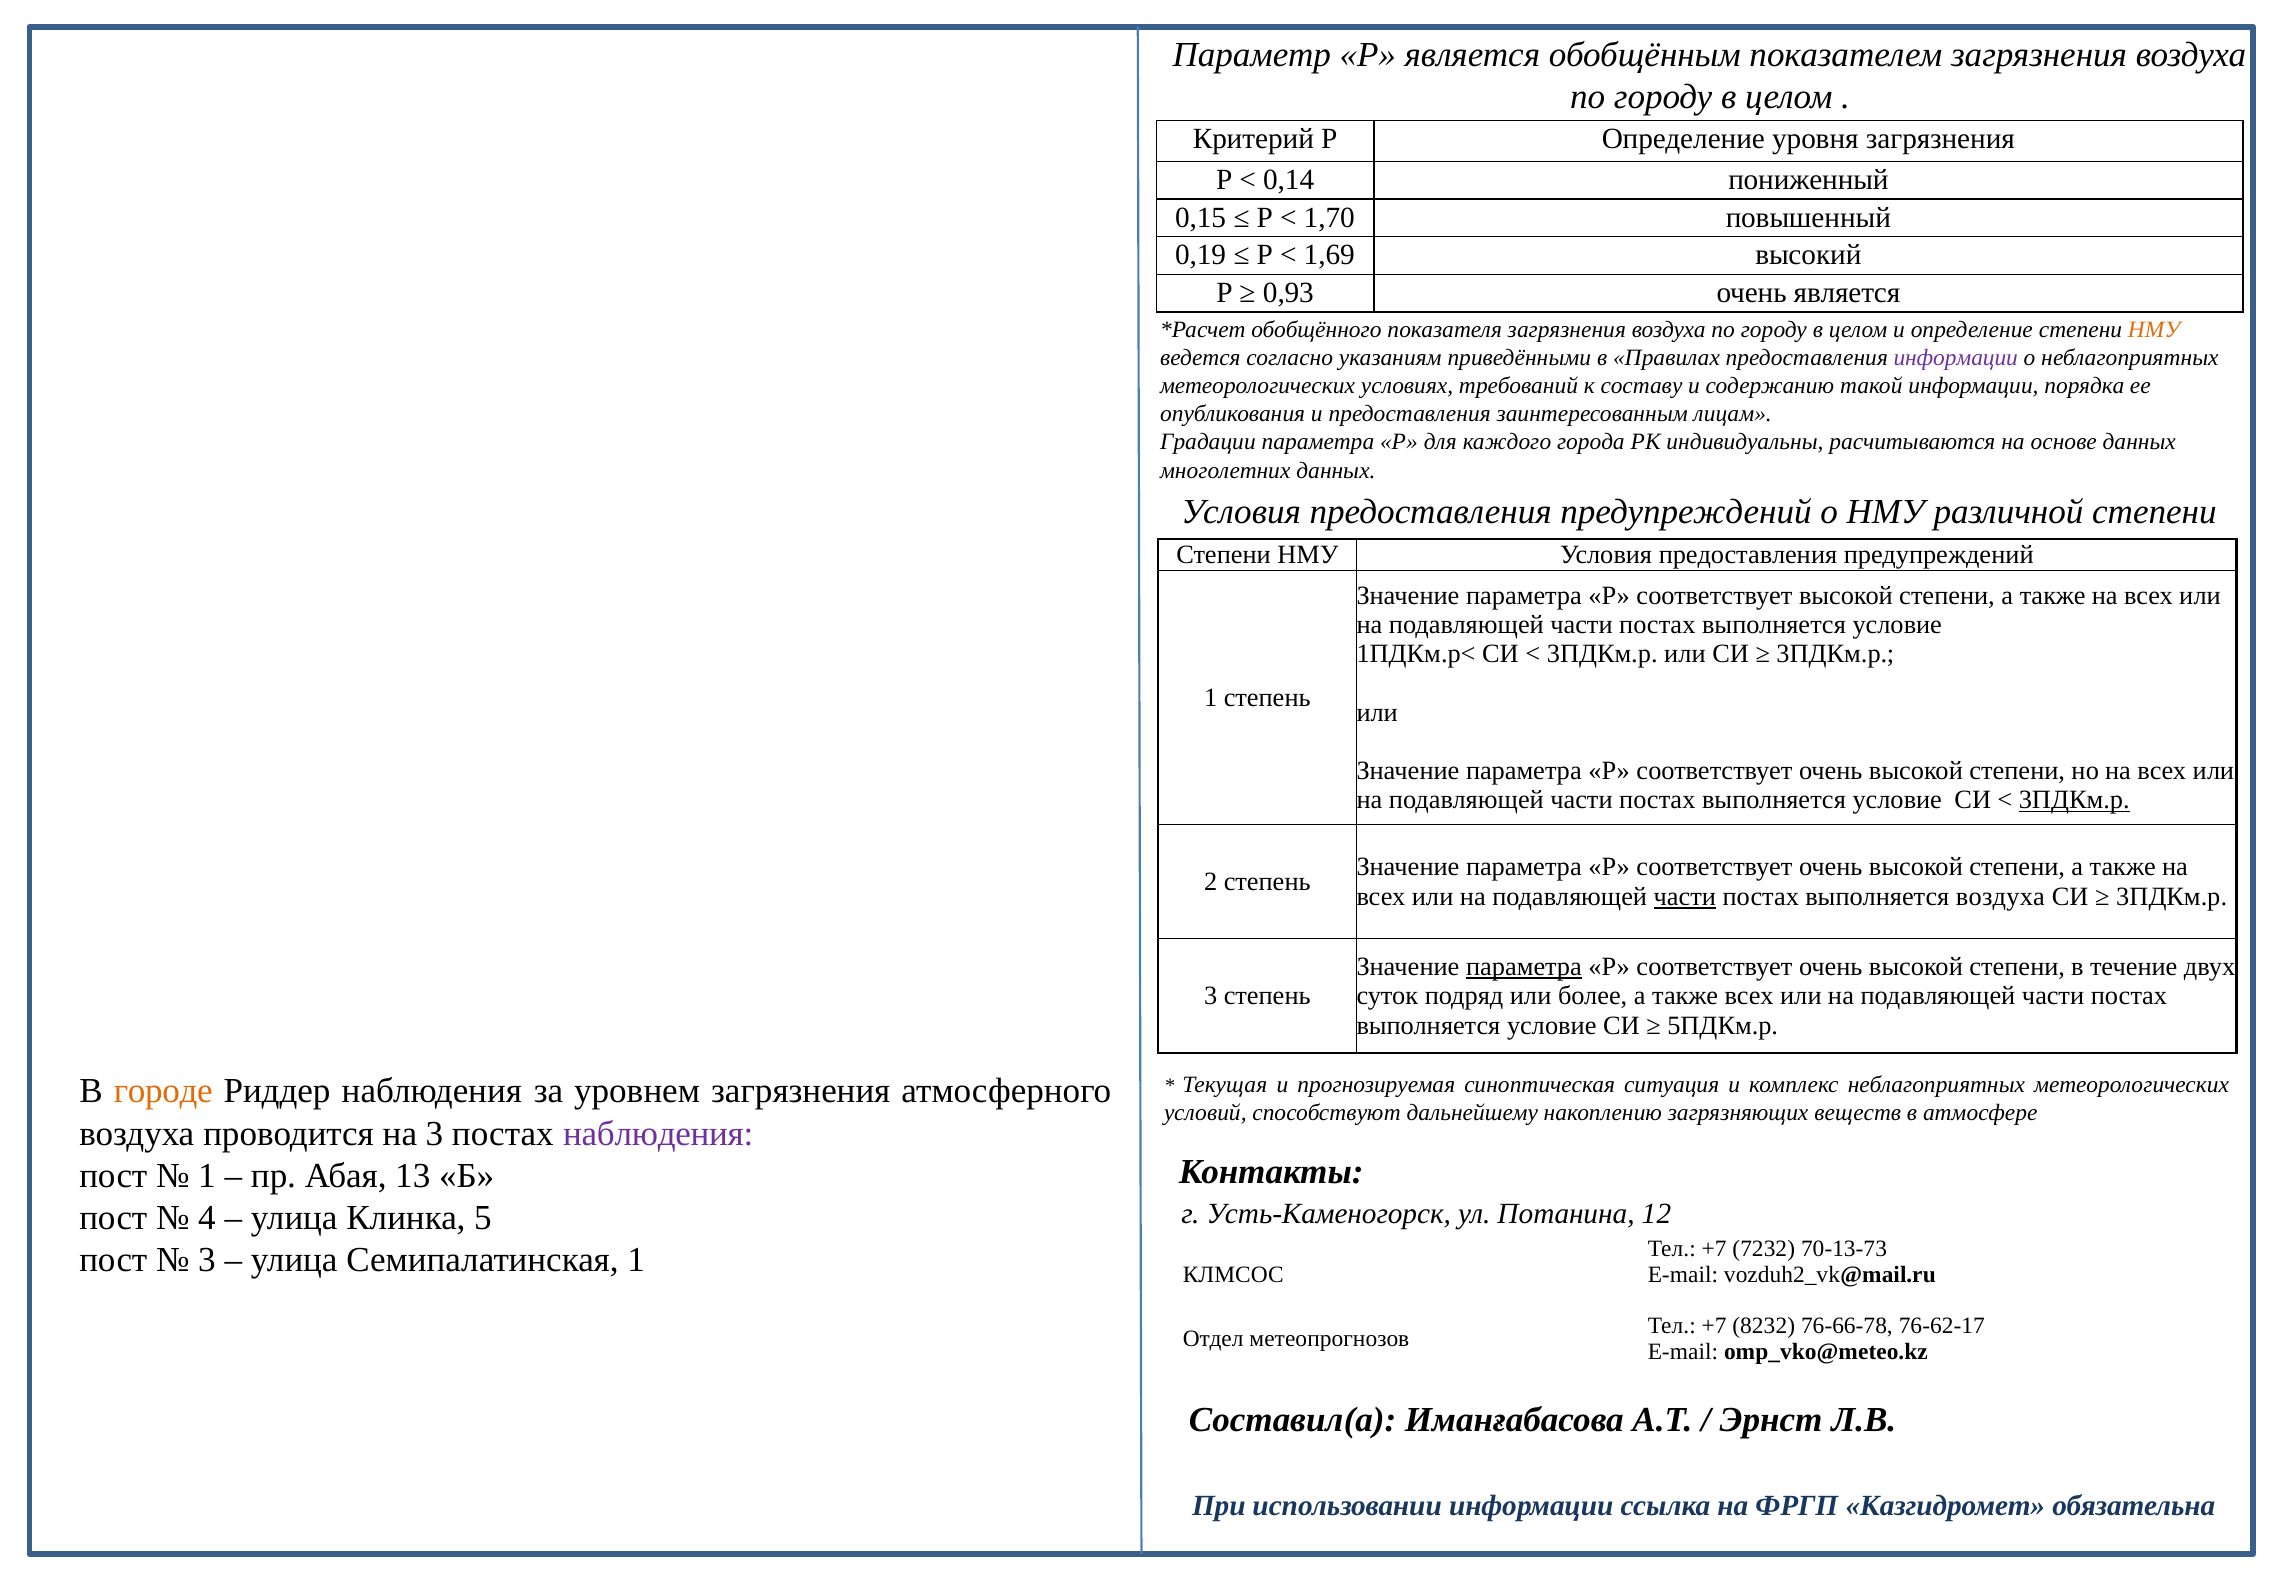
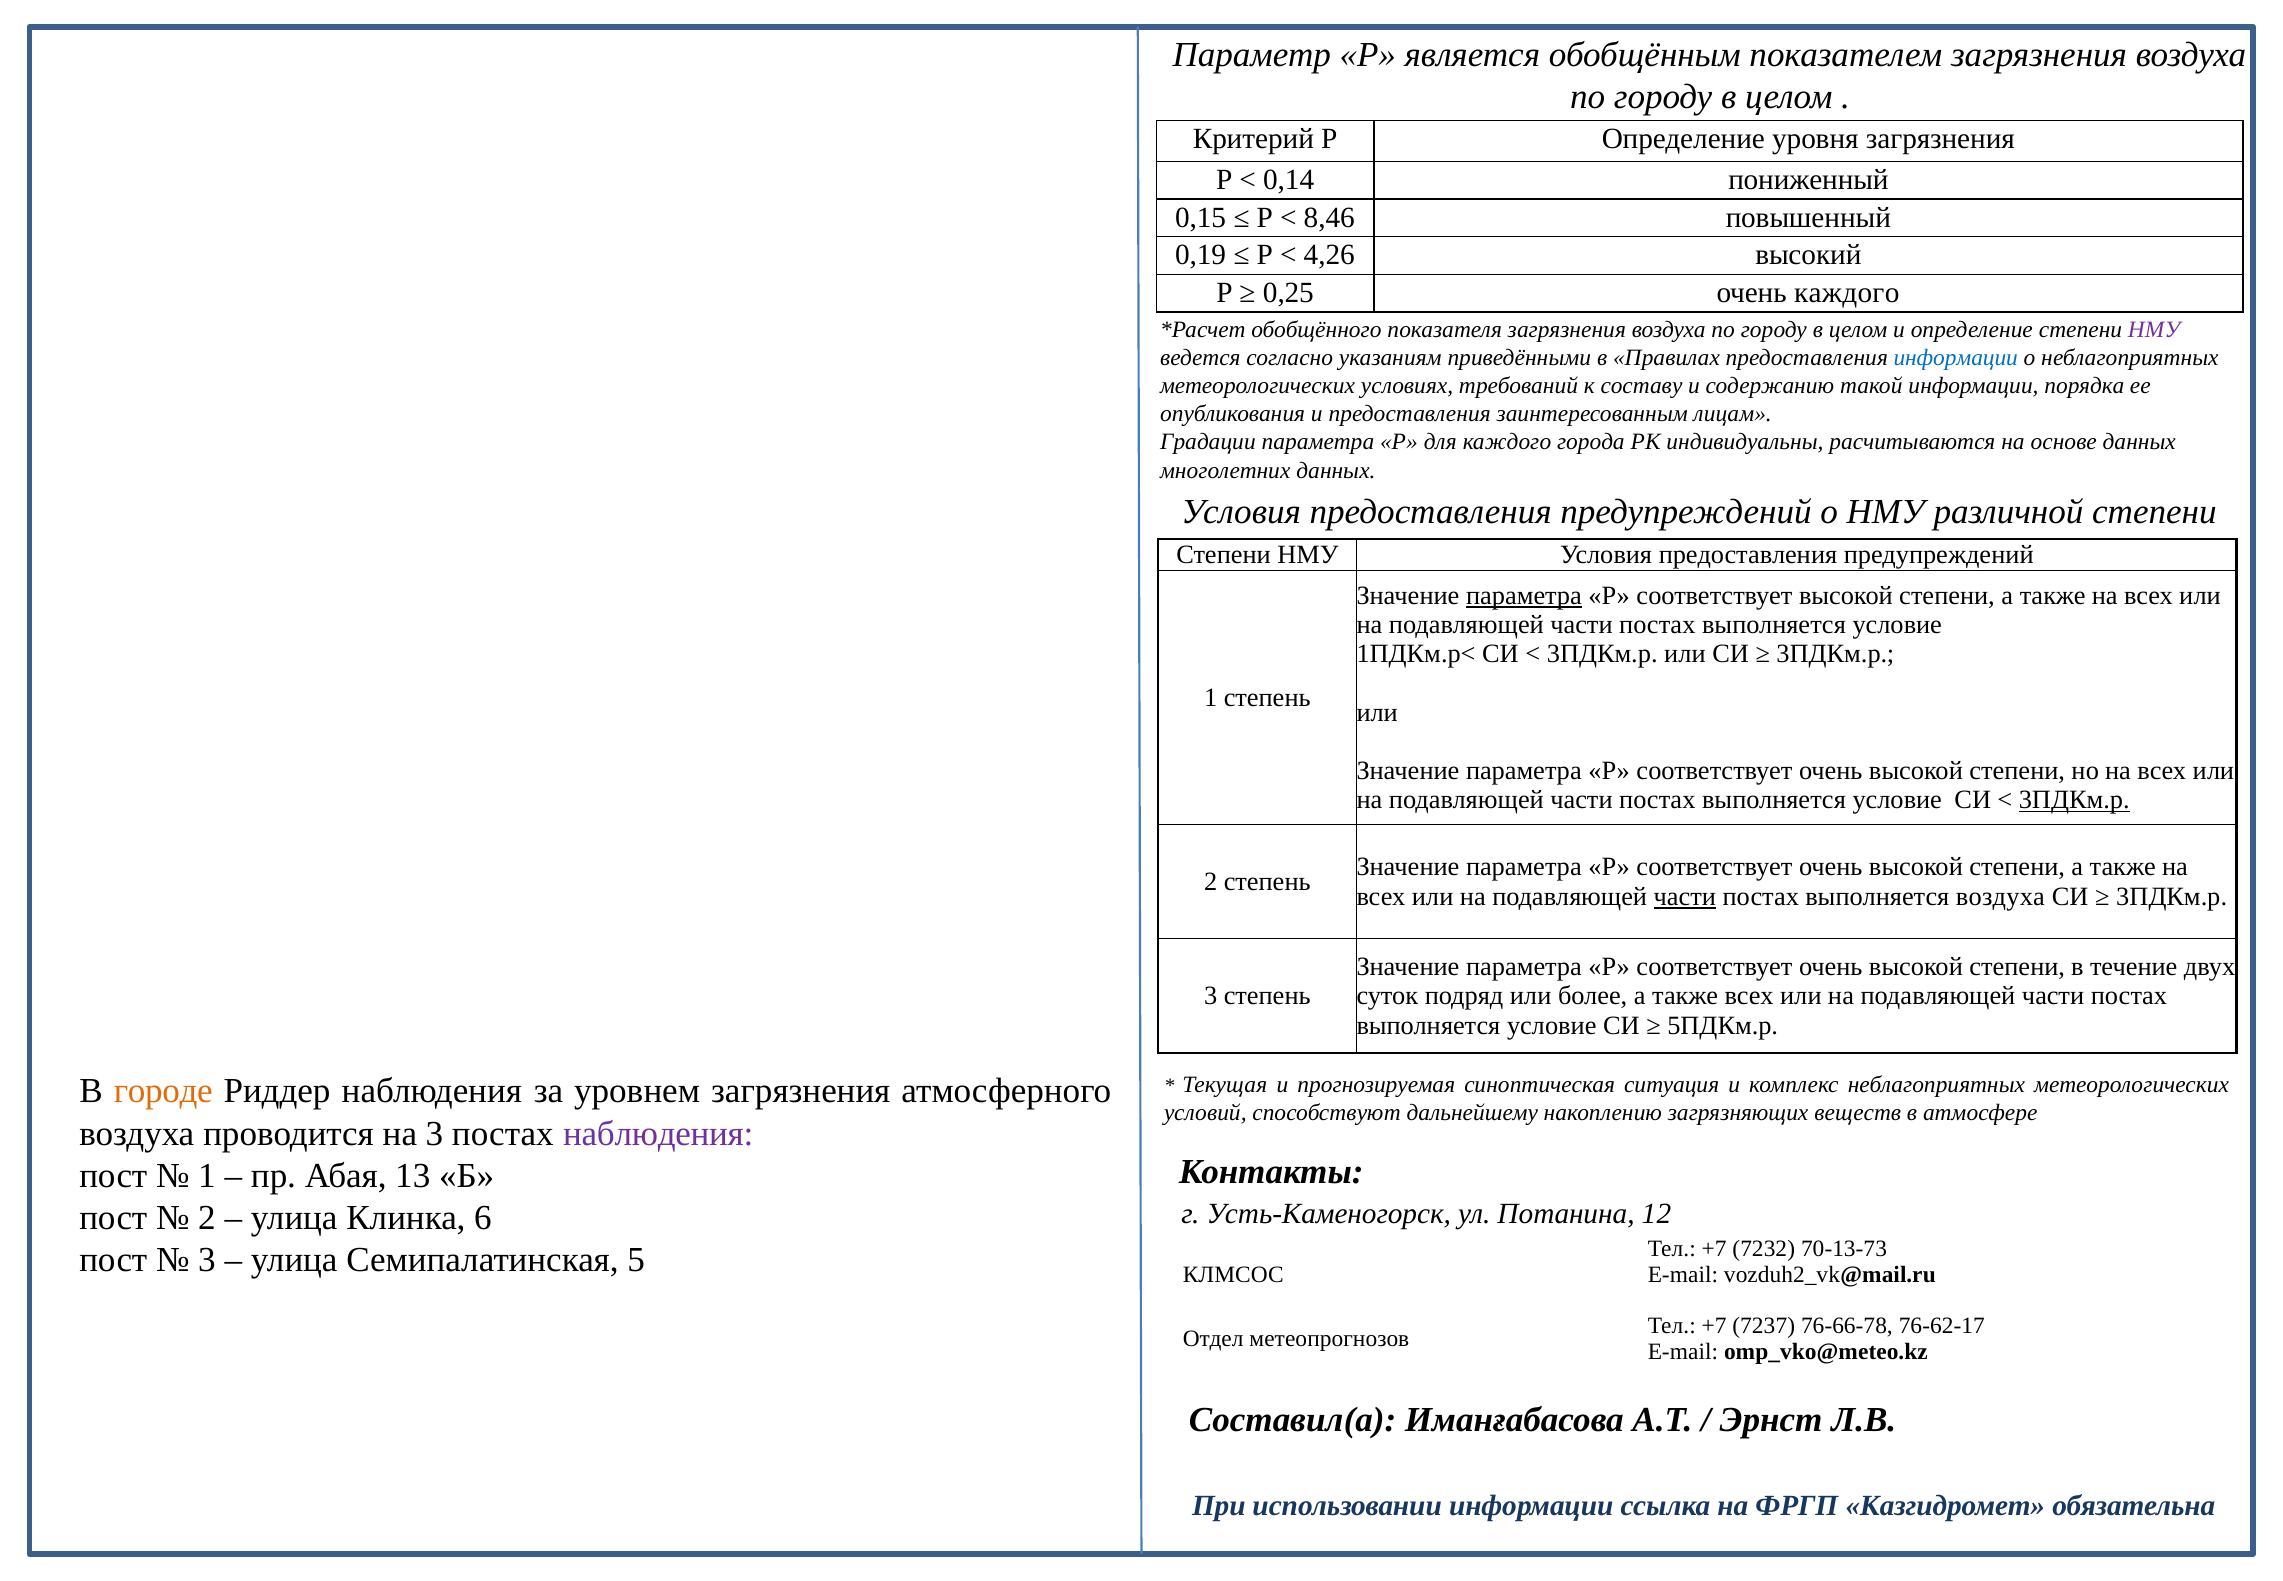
1,70: 1,70 -> 8,46 (1329, 217)
1,69: 1,69 -> 4,26 (1329, 255)
0,93: 0,93 -> 0,25 (1288, 293)
очень является: является -> каждого (1847, 293)
НМУ colour: orange -> purple (2154, 330)
информации colour: purple -> blue (1956, 358)
параметра underline: none -> present (1524, 595)
параметра underline: present -> none (1524, 967)
4: 4 -> 2 (207, 1217)
5: 5 -> 6 (483, 1217)
Семипалатинская 1: 1 -> 5 (636, 1260)
8232: 8232 -> 7237 (1764, 1325)
